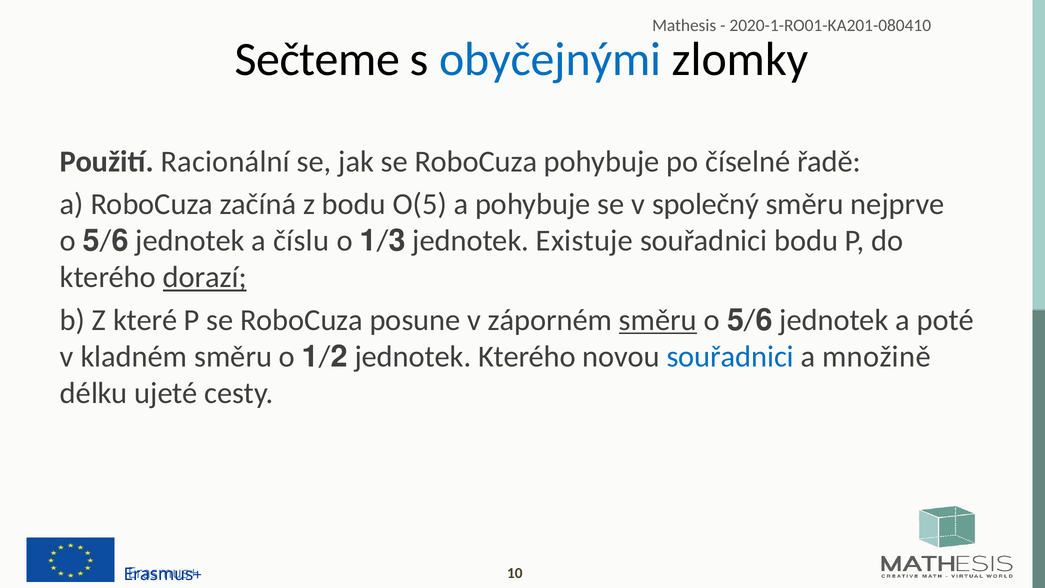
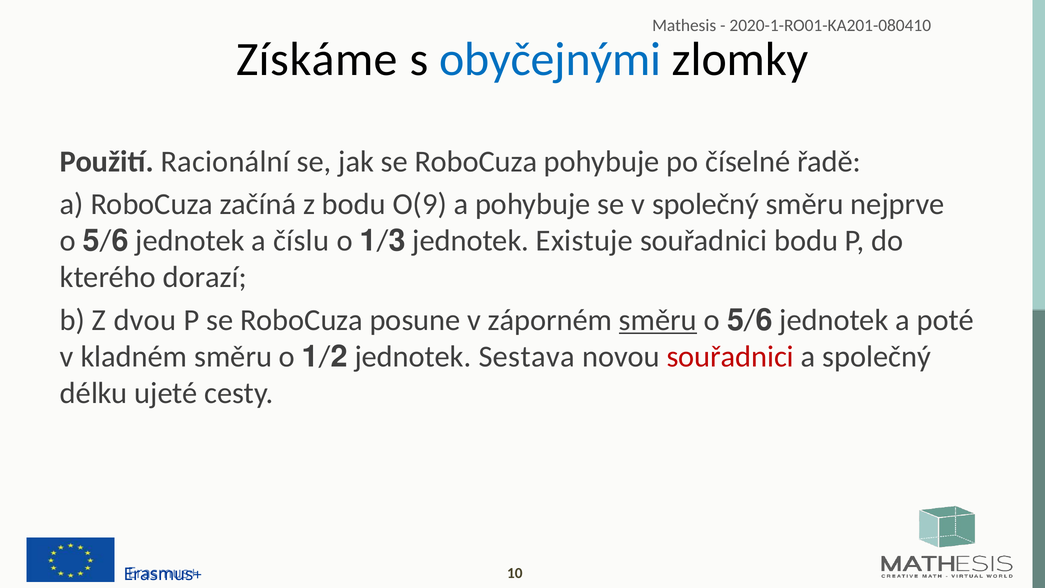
Sečteme: Sečteme -> Získáme (317, 59)
O(5: O(5 -> O(9 (420, 204)
dorazí underline: present -> none (205, 277)
které: které -> dvou (145, 320)
jednotek Kterého: Kterého -> Sestava (527, 357)
souřadnici colour: blue -> red (730, 357)
a množině: množině -> společný (877, 357)
